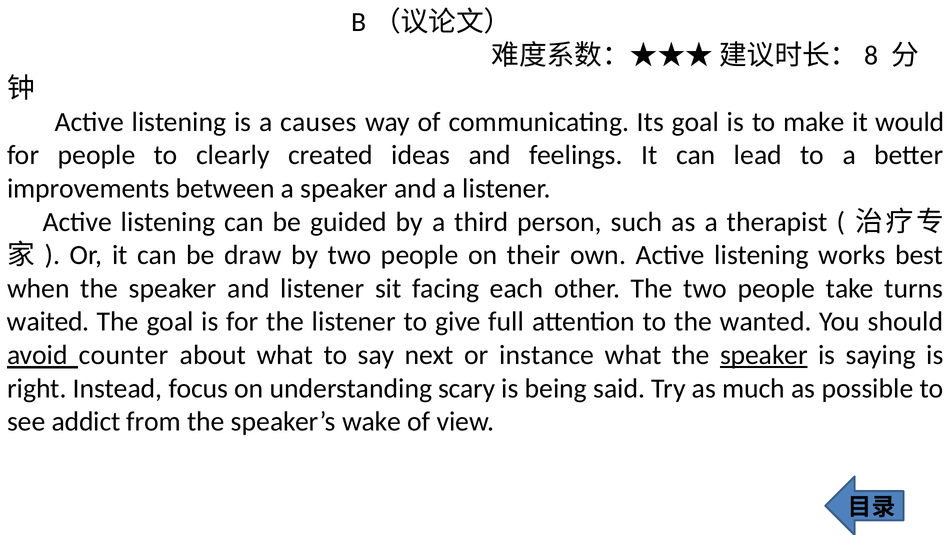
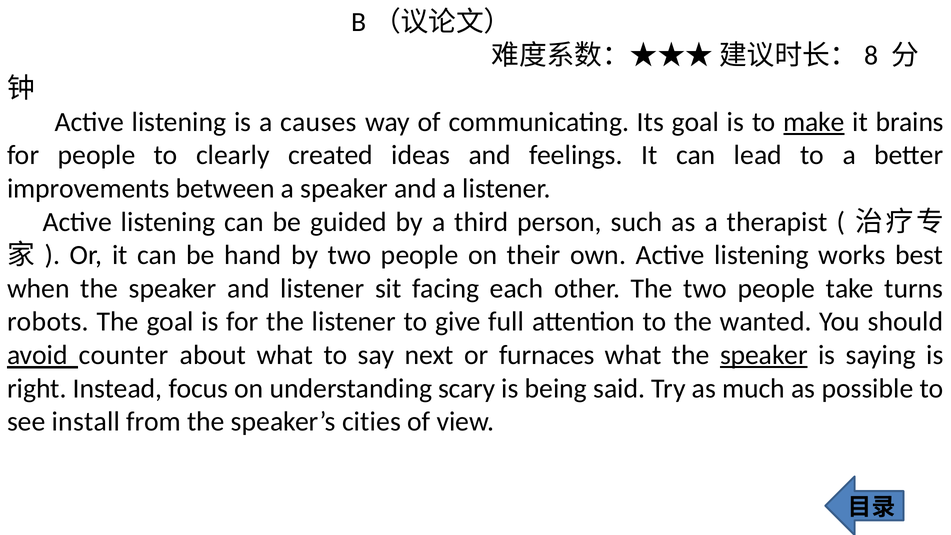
make underline: none -> present (814, 122)
would: would -> brains (910, 122)
draw: draw -> hand (253, 255)
waited: waited -> robots (48, 322)
instance: instance -> furnaces (547, 355)
addict: addict -> install (86, 422)
wake: wake -> cities (371, 422)
